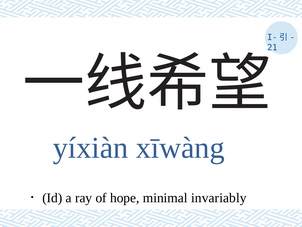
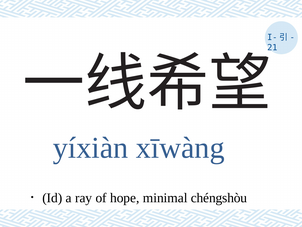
invariably: invariably -> chéngshòu (219, 197)
